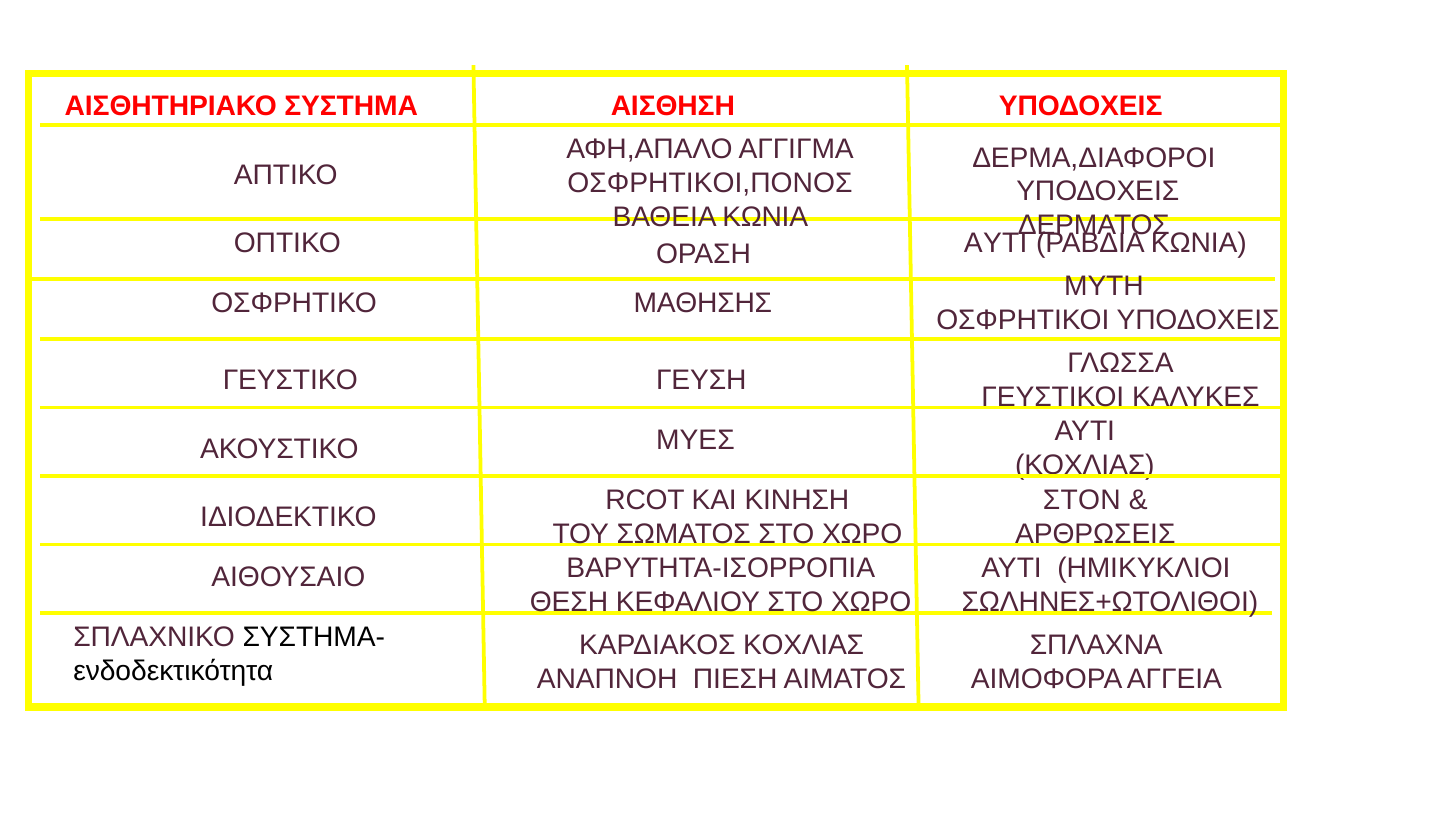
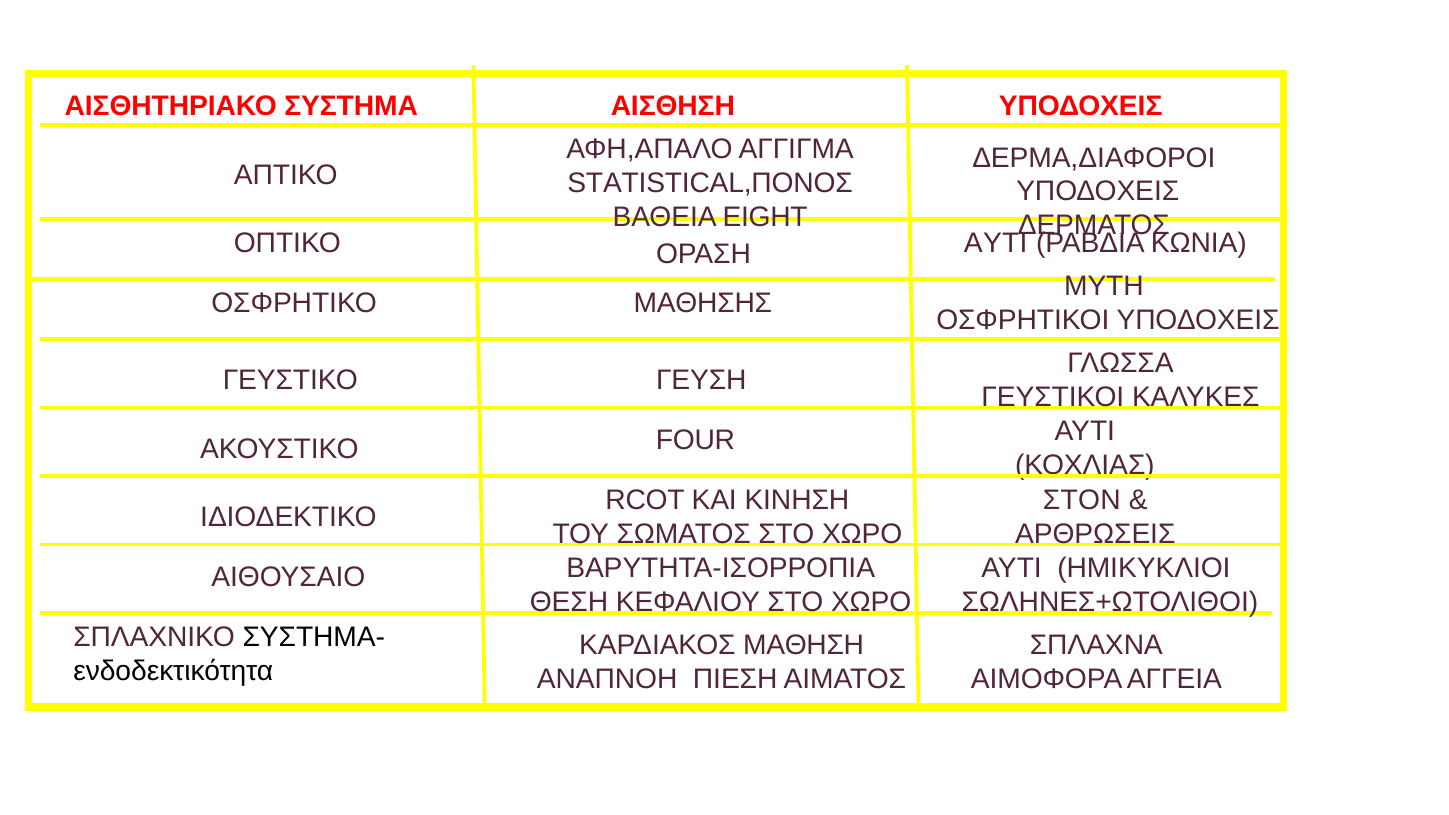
ΟΣΦΡΗΤΙΚΟΙ,ΠΟΝΟΣ: ΟΣΦΡΗΤΙΚΟΙ,ΠΟΝΟΣ -> STATISTICAL,ΠΟΝΟΣ (710, 183)
ΒΑΘΕΙΑ ΚΩΝΙΑ: ΚΩΝΙΑ -> EIGHT (765, 217)
ΜΥΕΣ: ΜΥΕΣ -> FOUR (696, 440)
ΚΑΡΔΙΑΚΟΣ ΚΟΧΛΙΑΣ: ΚΟΧΛΙΑΣ -> ΜΑΘΗΣΗ (804, 646)
